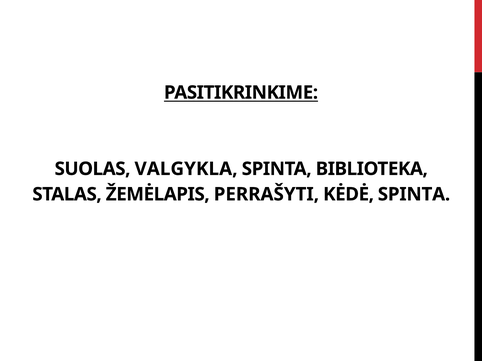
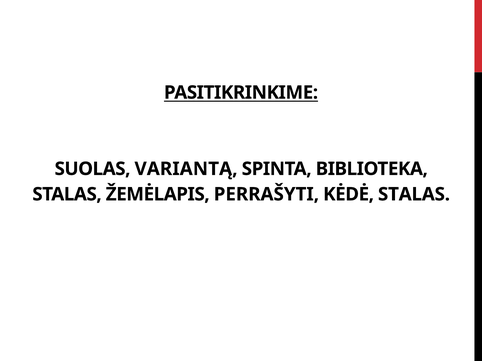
VALGYKLA: VALGYKLA -> VARIANTĄ (186, 169)
KĖDĖ SPINTA: SPINTA -> STALAS (414, 195)
